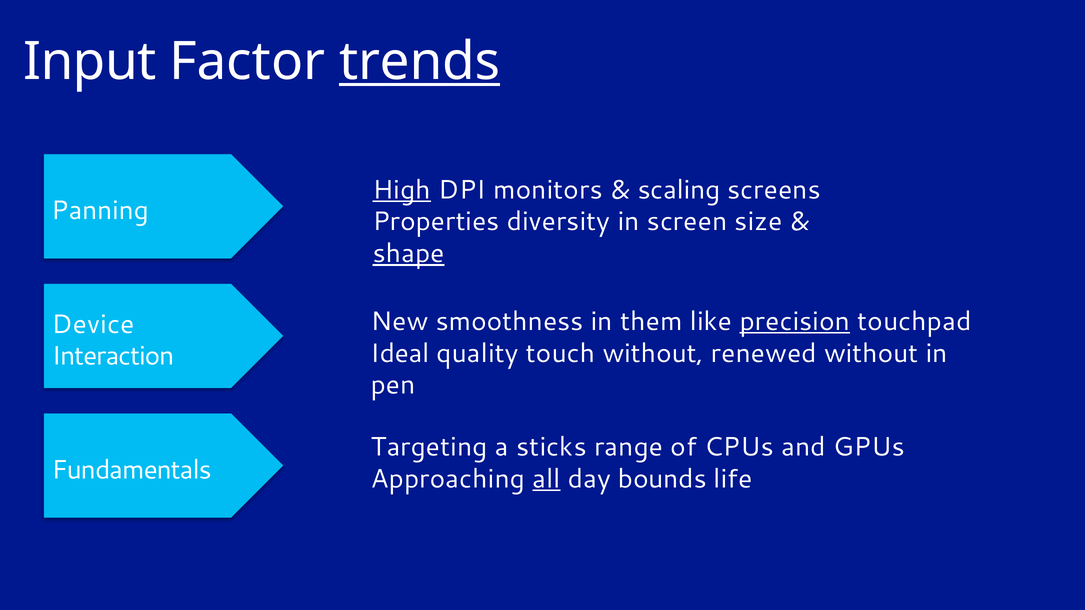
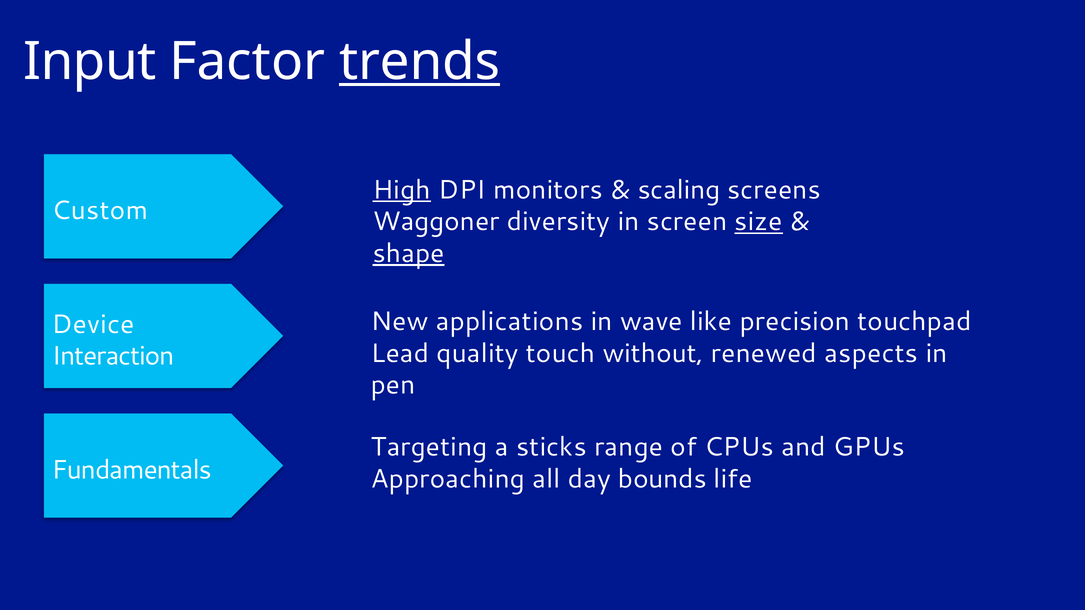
Panning: Panning -> Custom (100, 211)
Properties: Properties -> Waggoner (436, 222)
size underline: none -> present (759, 222)
smoothness: smoothness -> applications (510, 321)
them: them -> wave (651, 321)
precision underline: present -> none (795, 321)
Ideal: Ideal -> Lead (400, 353)
renewed without: without -> aspects (871, 353)
all underline: present -> none (547, 479)
